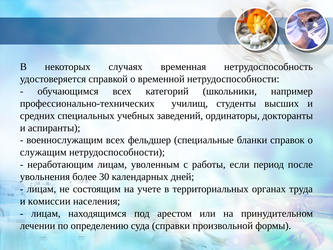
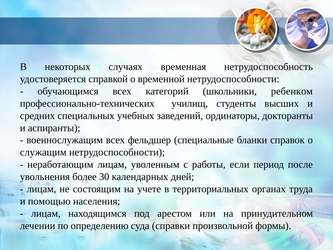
например: например -> ребенком (292, 91)
комиссии: комиссии -> помощью (49, 201)
